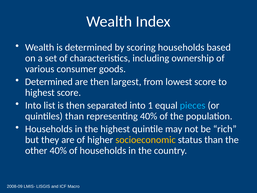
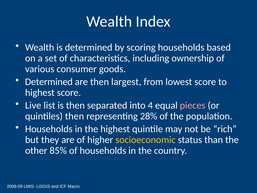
Into: Into -> Live (33, 105)
1: 1 -> 4 (150, 105)
pieces colour: light blue -> pink (193, 105)
quintiles than: than -> then (75, 116)
representing 40%: 40% -> 28% (149, 116)
other 40%: 40% -> 85% (58, 150)
